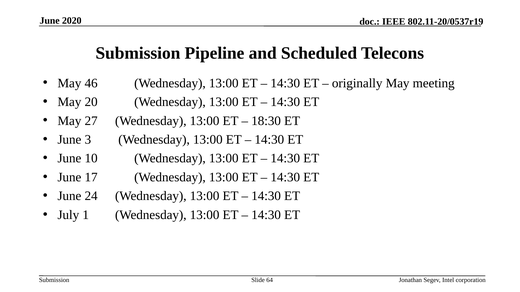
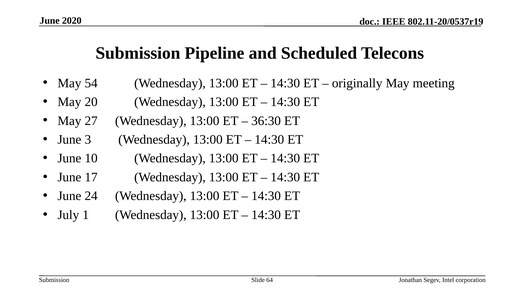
46: 46 -> 54 (91, 83)
18:30: 18:30 -> 36:30 (266, 121)
